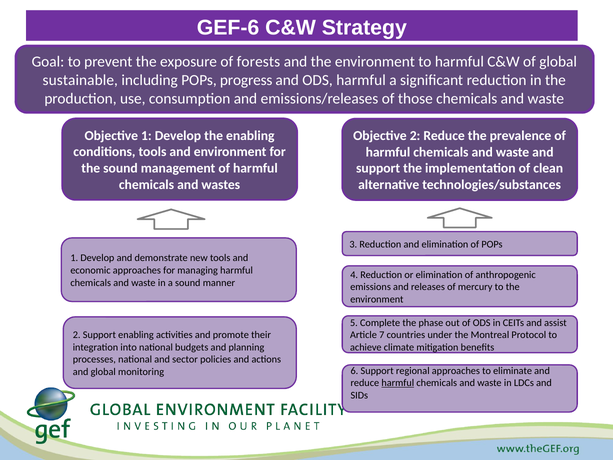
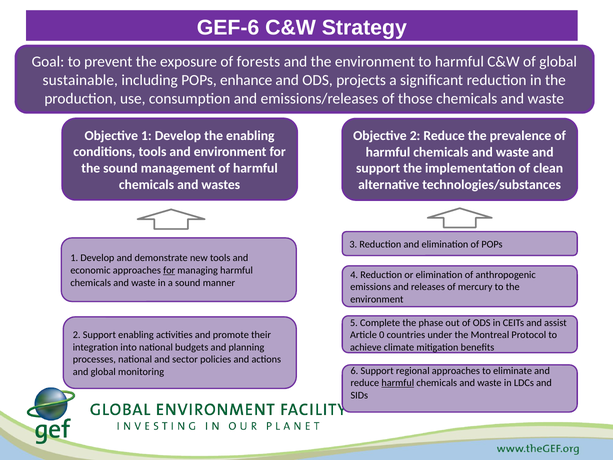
progress: progress -> enhance (246, 80)
ODS harmful: harmful -> projects (361, 80)
for underline: none -> present (169, 270)
7: 7 -> 0 (382, 335)
